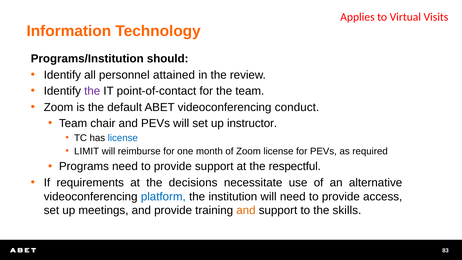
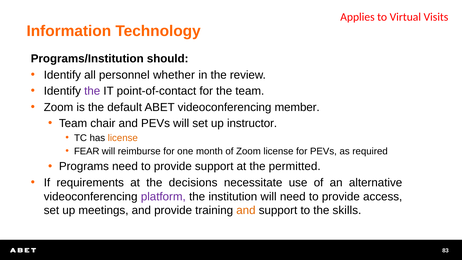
attained: attained -> whether (174, 75)
conduct: conduct -> member (297, 107)
license colour: blue -> orange (123, 138)
LIMIT: LIMIT -> FEAR (87, 151)
respectful: respectful -> permitted (295, 166)
platform colour: blue -> purple (163, 196)
